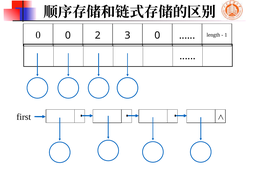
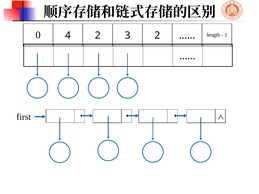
0 0: 0 -> 4 (68, 35)
3 0: 0 -> 2 (157, 35)
